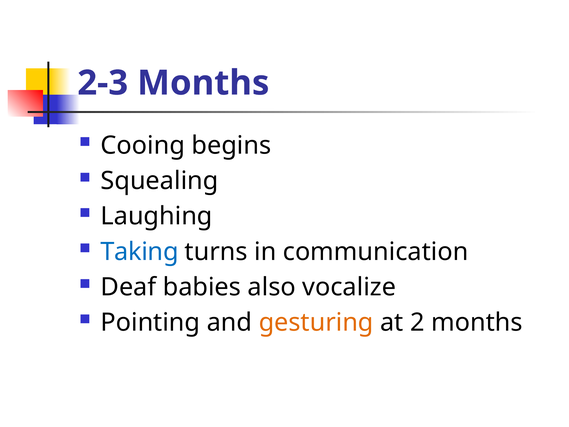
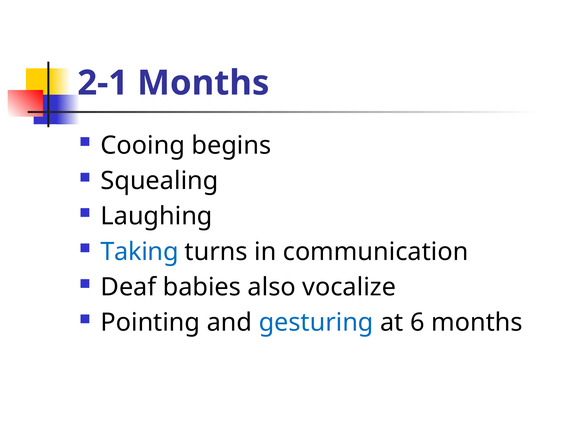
2-3: 2-3 -> 2-1 (103, 83)
gesturing colour: orange -> blue (316, 322)
2: 2 -> 6 (417, 322)
